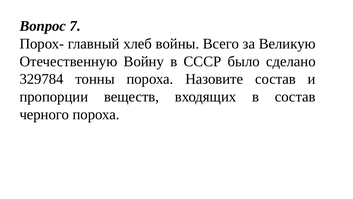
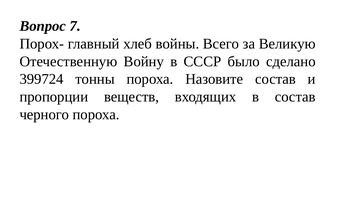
329784: 329784 -> 399724 (42, 79)
